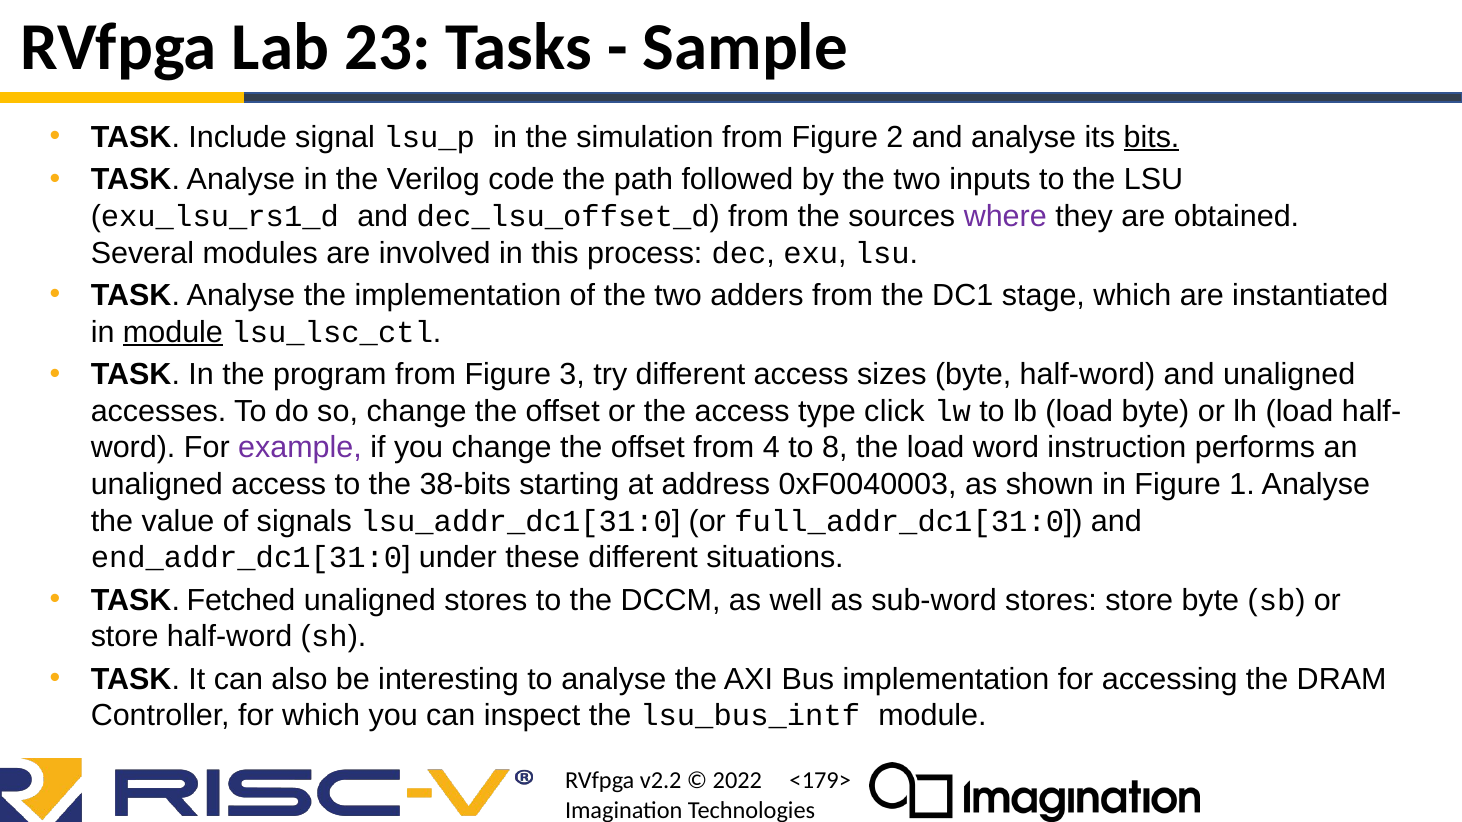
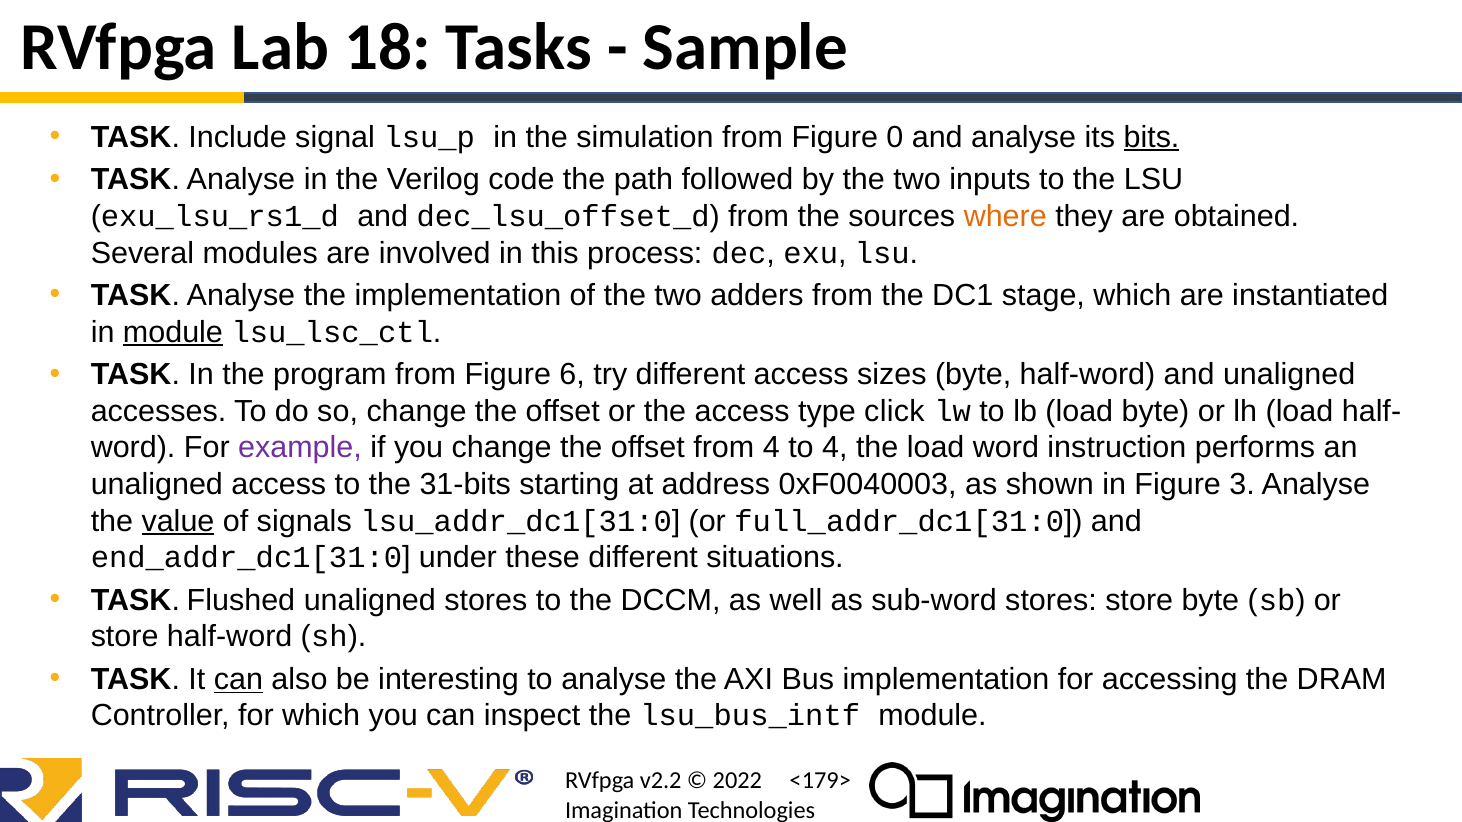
23: 23 -> 18 (388, 48)
2: 2 -> 0 (895, 137)
where colour: purple -> orange (1005, 217)
3: 3 -> 6 (572, 375)
to 8: 8 -> 4 (835, 448)
38-bits: 38-bits -> 31-bits (465, 485)
1: 1 -> 3 (1242, 485)
value underline: none -> present (178, 521)
Fetched: Fetched -> Flushed (241, 600)
can underline: none -> present (238, 680)
